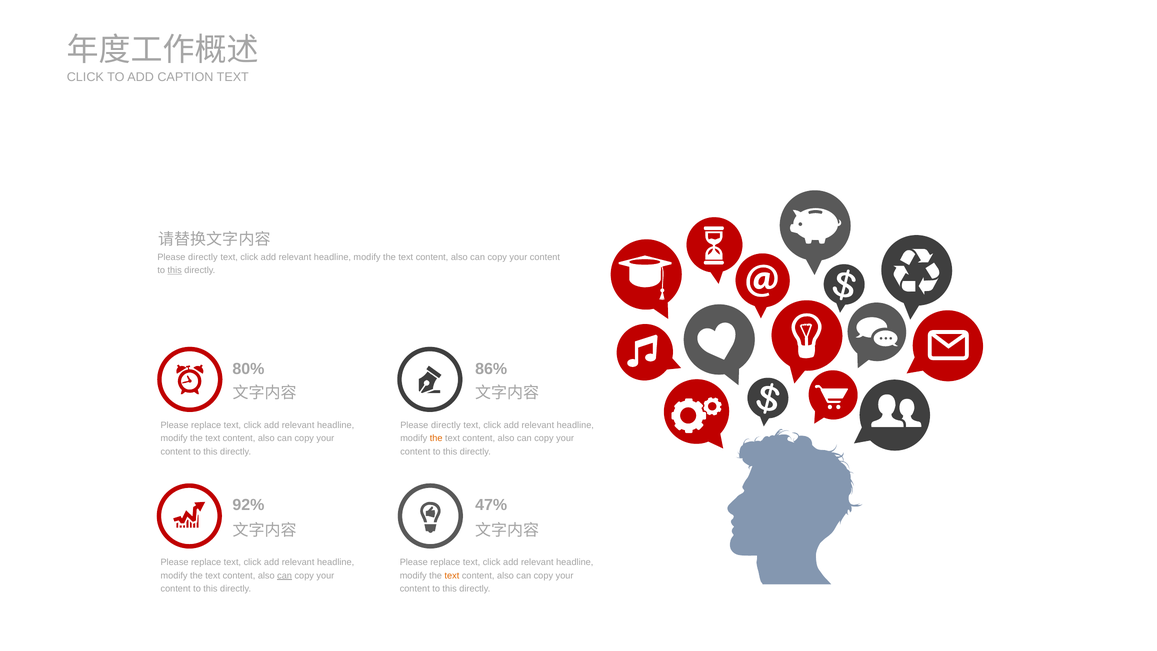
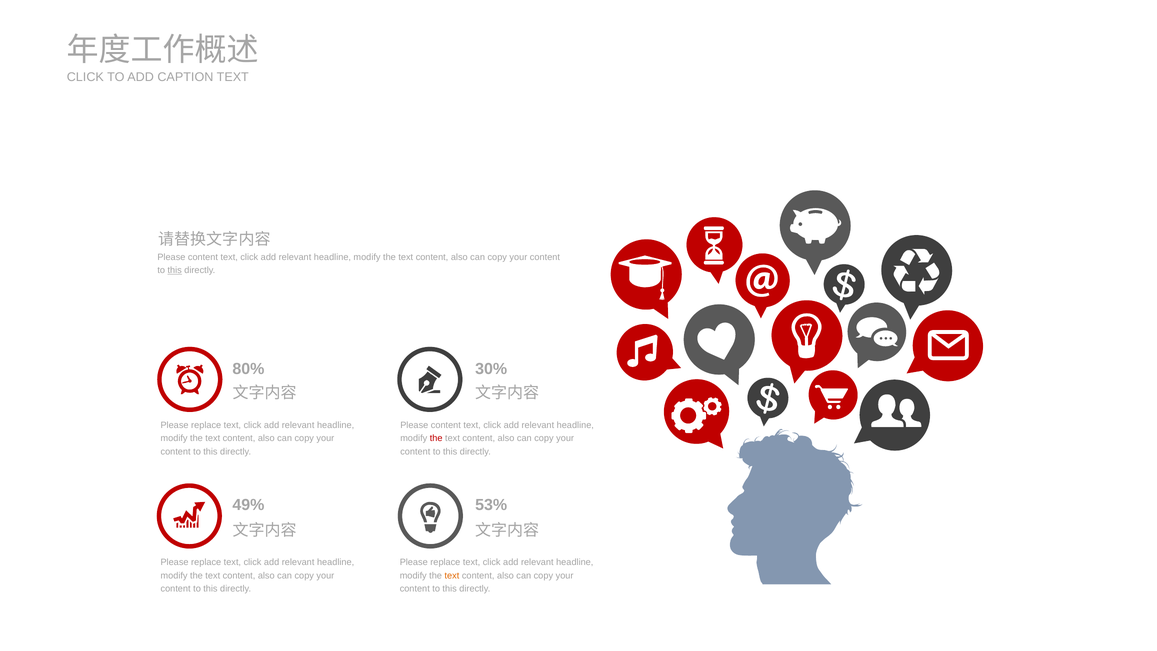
directly: directly -> content (203, 257)
86%: 86% -> 30% (491, 369)
directly: directly -> content (446, 425)
the colour: orange -> red (436, 438)
92%: 92% -> 49% (248, 505)
47%: 47% -> 53% (491, 505)
can underline: present -> none (285, 575)
